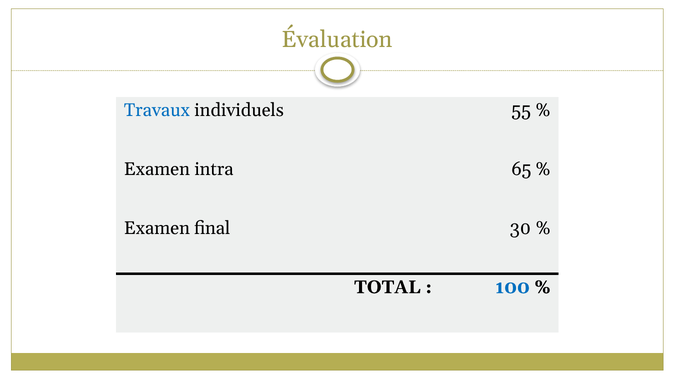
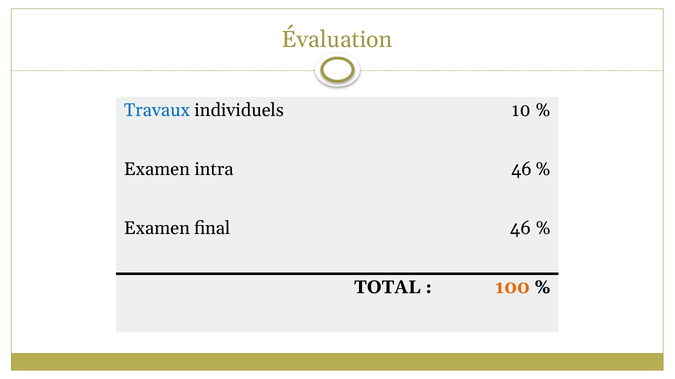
55: 55 -> 10 (521, 110)
intra 65: 65 -> 46 (521, 170)
final 30: 30 -> 46 (520, 229)
100 colour: blue -> orange (513, 288)
